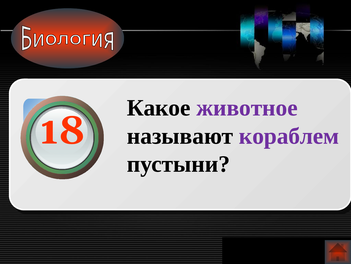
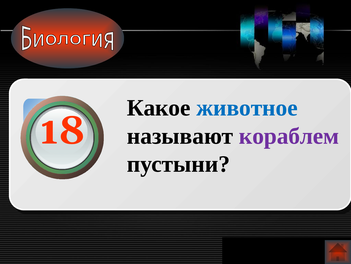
животное colour: purple -> blue (247, 108)
